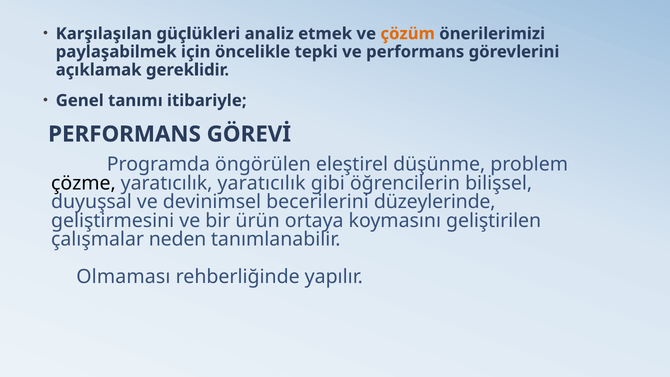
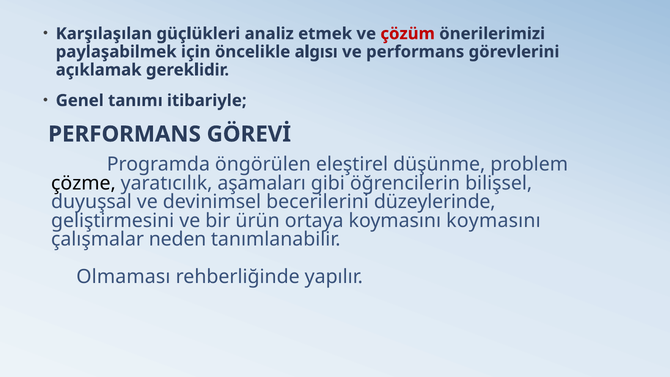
çözüm colour: orange -> red (408, 34)
tepki: tepki -> algısı (316, 52)
yaratıcılık yaratıcılık: yaratıcılık -> aşamaları (262, 183)
koymasını geliştirilen: geliştirilen -> koymasını (494, 221)
